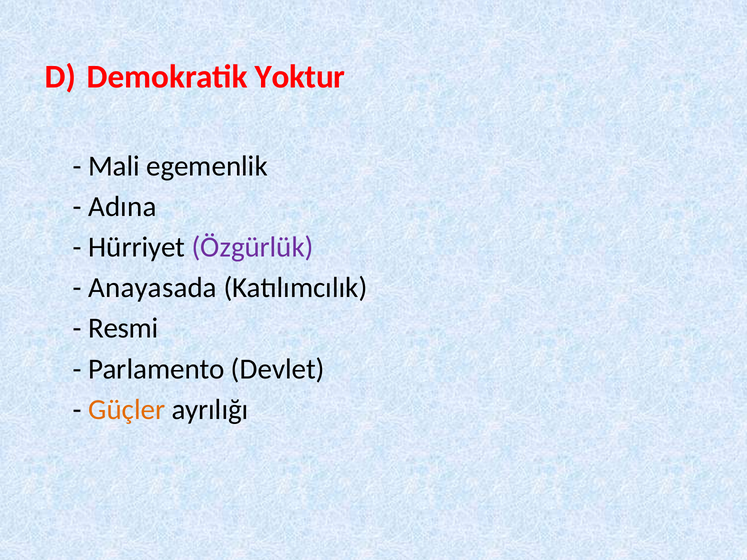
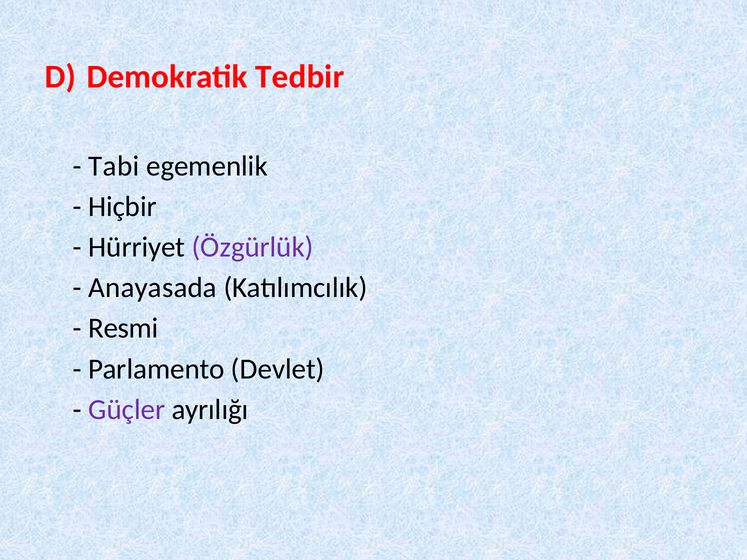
Yoktur: Yoktur -> Tedbir (300, 77)
Mali: Mali -> Tabi (114, 166)
Adına: Adına -> Hiçbir (122, 207)
Güçler colour: orange -> purple (127, 410)
